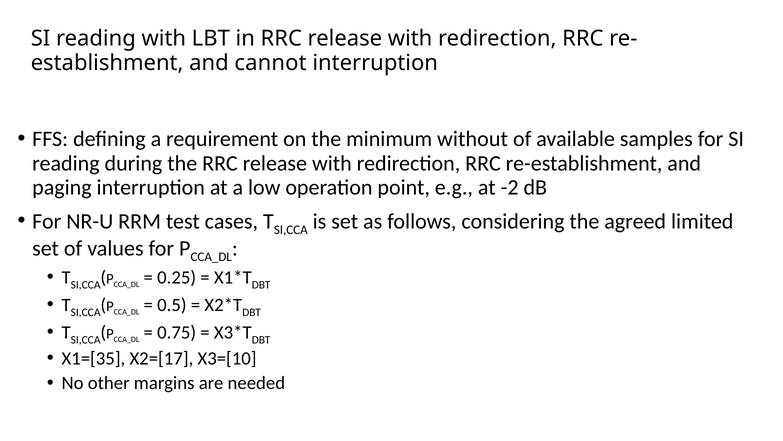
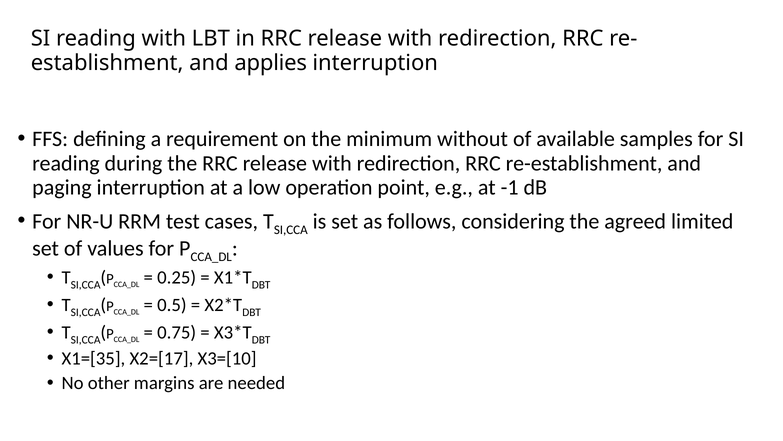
cannot: cannot -> applies (271, 63)
-2: -2 -> -1 (510, 187)
